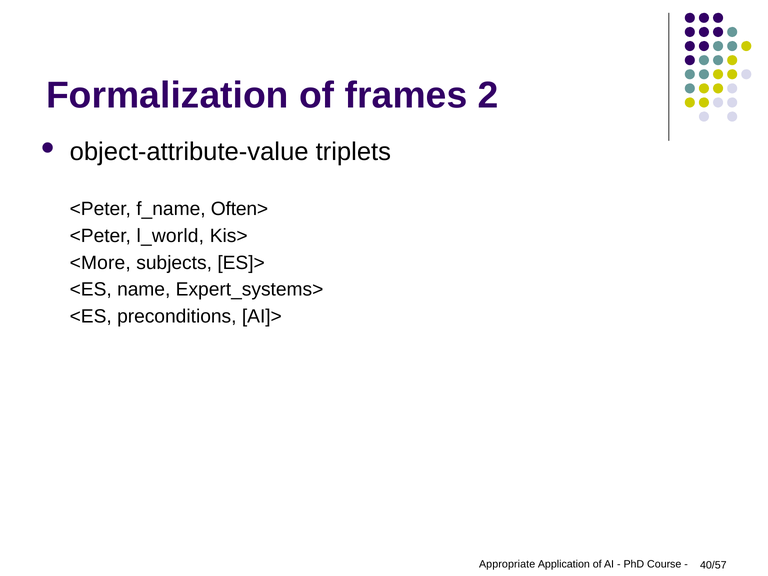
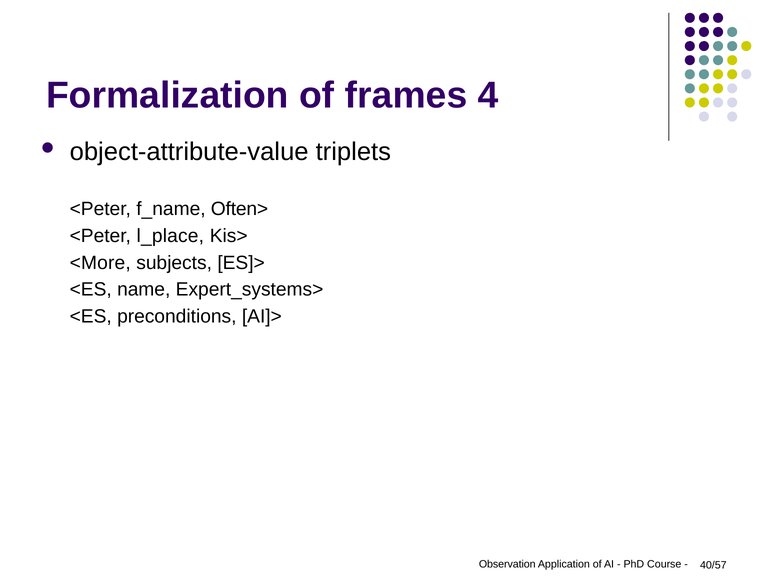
2: 2 -> 4 (488, 95)
l_world: l_world -> l_place (170, 236)
Appropriate: Appropriate -> Observation (507, 564)
